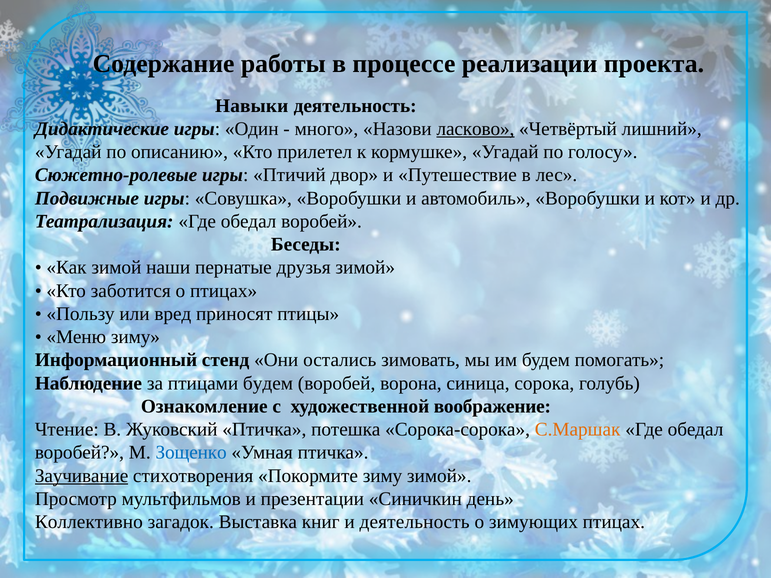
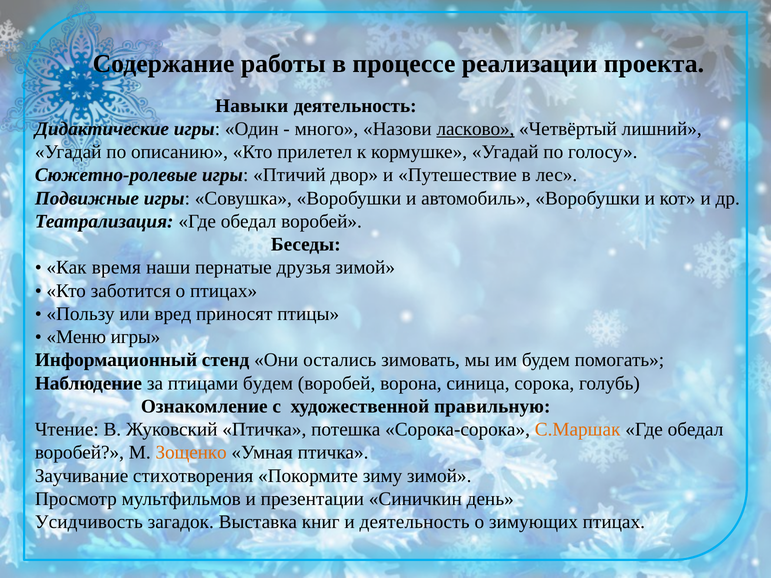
Как зимой: зимой -> время (116, 268)
Меню зиму: зиму -> игры (136, 337)
воображение: воображение -> правильную (492, 406)
Зощенко colour: blue -> orange (191, 453)
Заучивание underline: present -> none (82, 476)
Коллективно: Коллективно -> Усидчивость (89, 522)
